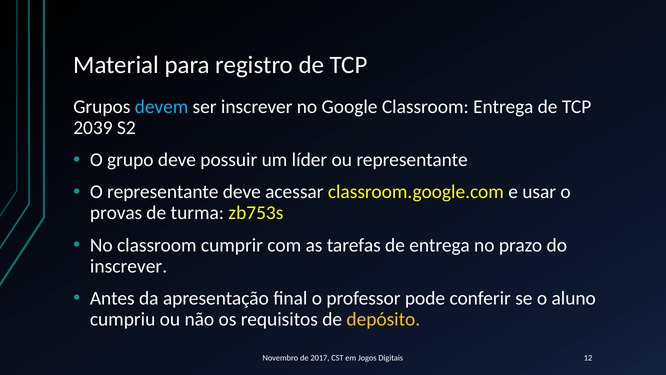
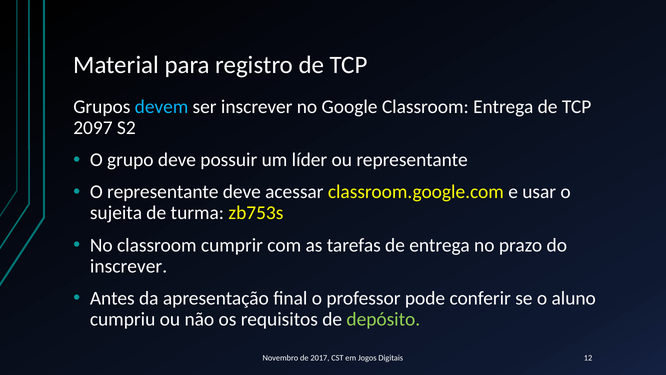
2039: 2039 -> 2097 (93, 128)
provas: provas -> sujeita (116, 213)
depósito colour: yellow -> light green (383, 319)
